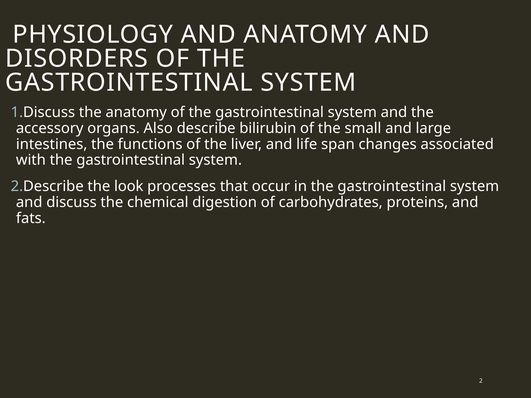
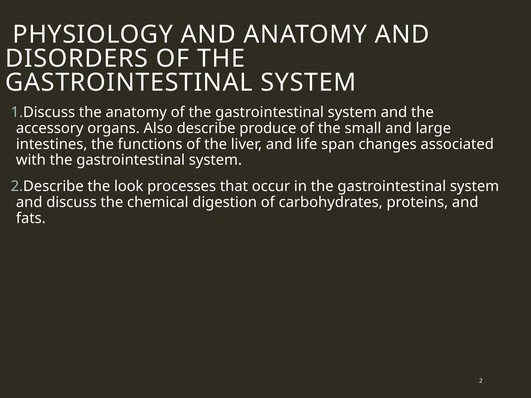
bilirubin: bilirubin -> produce (268, 128)
